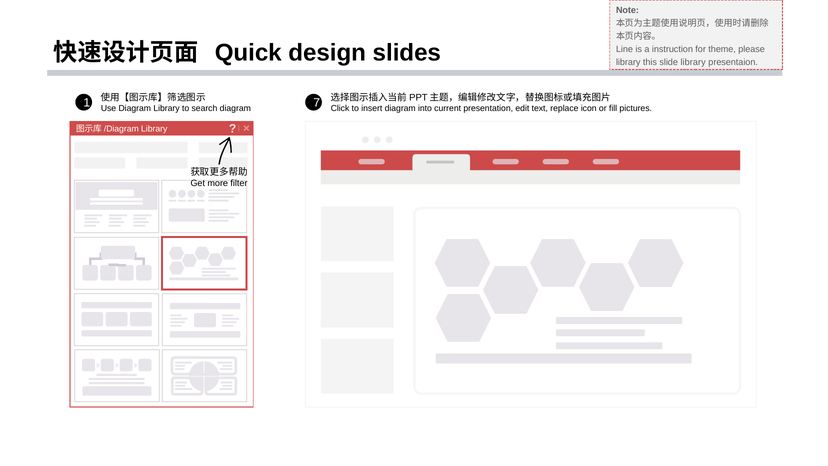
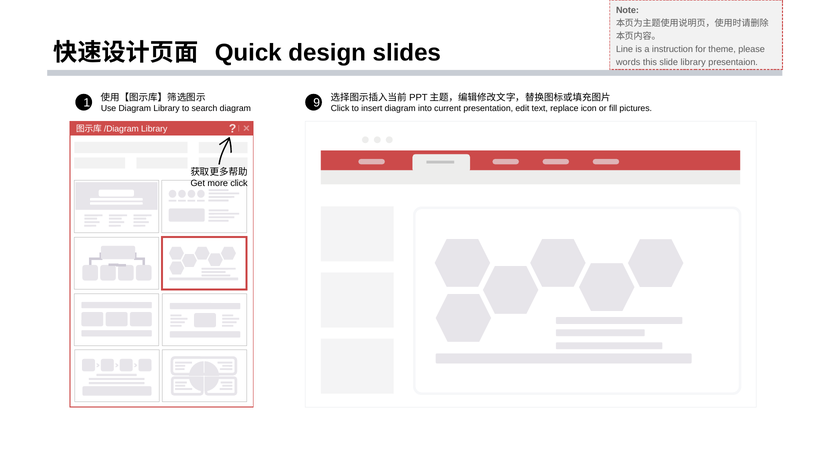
library: library -> words (628, 62)
7: 7 -> 9 (317, 103)
more filter: filter -> click (239, 183)
